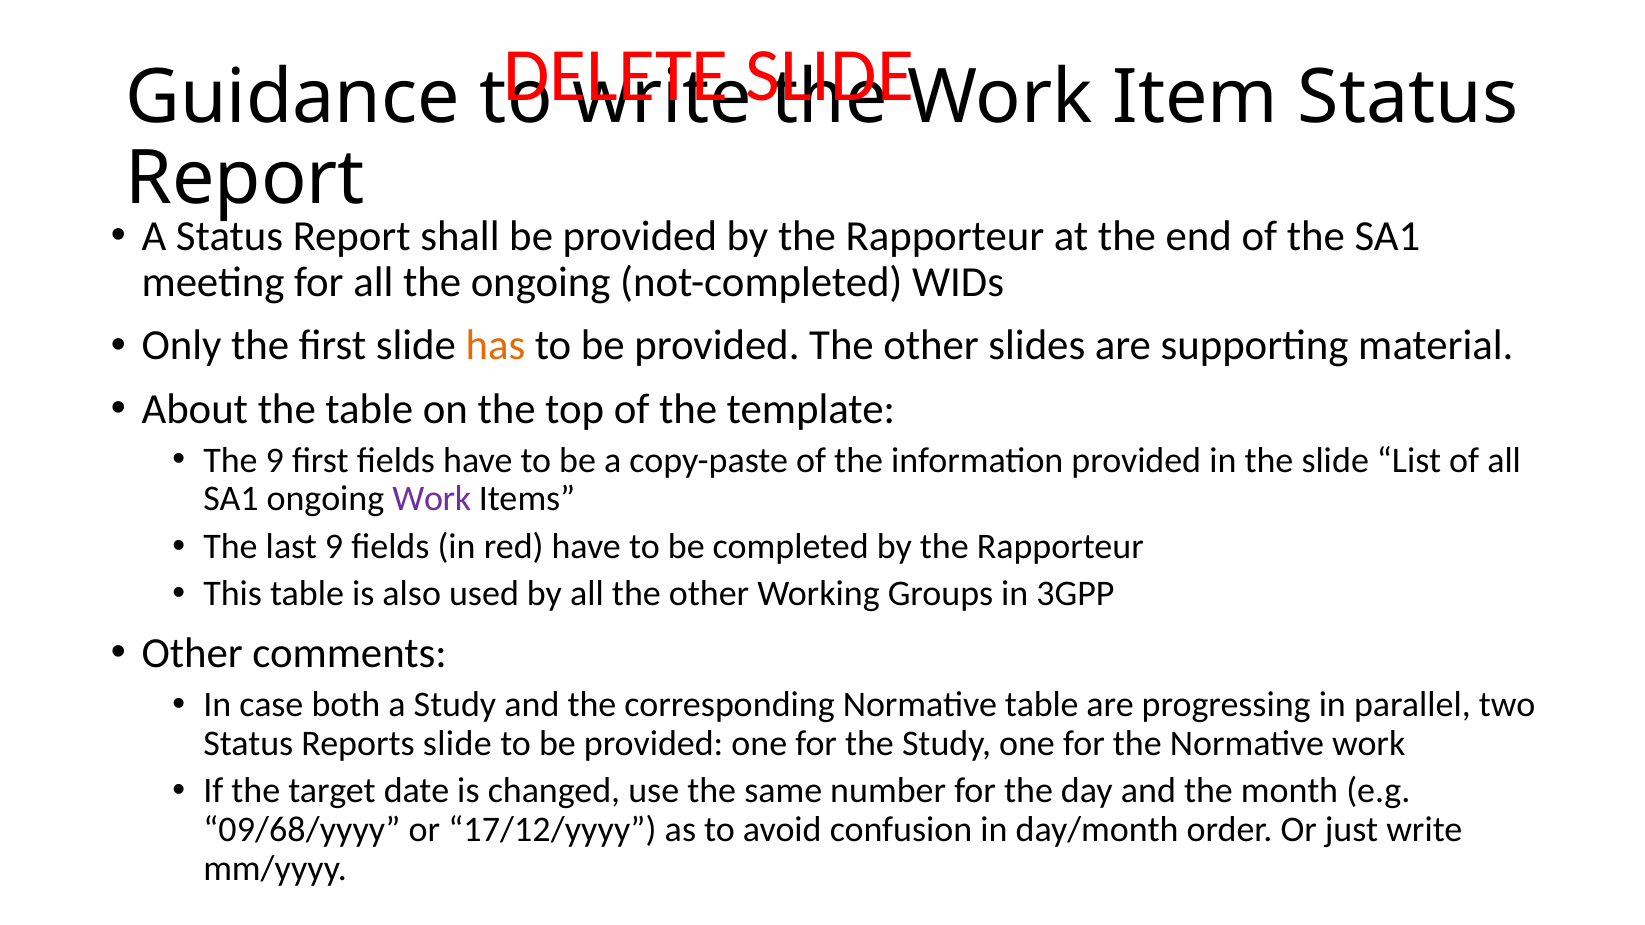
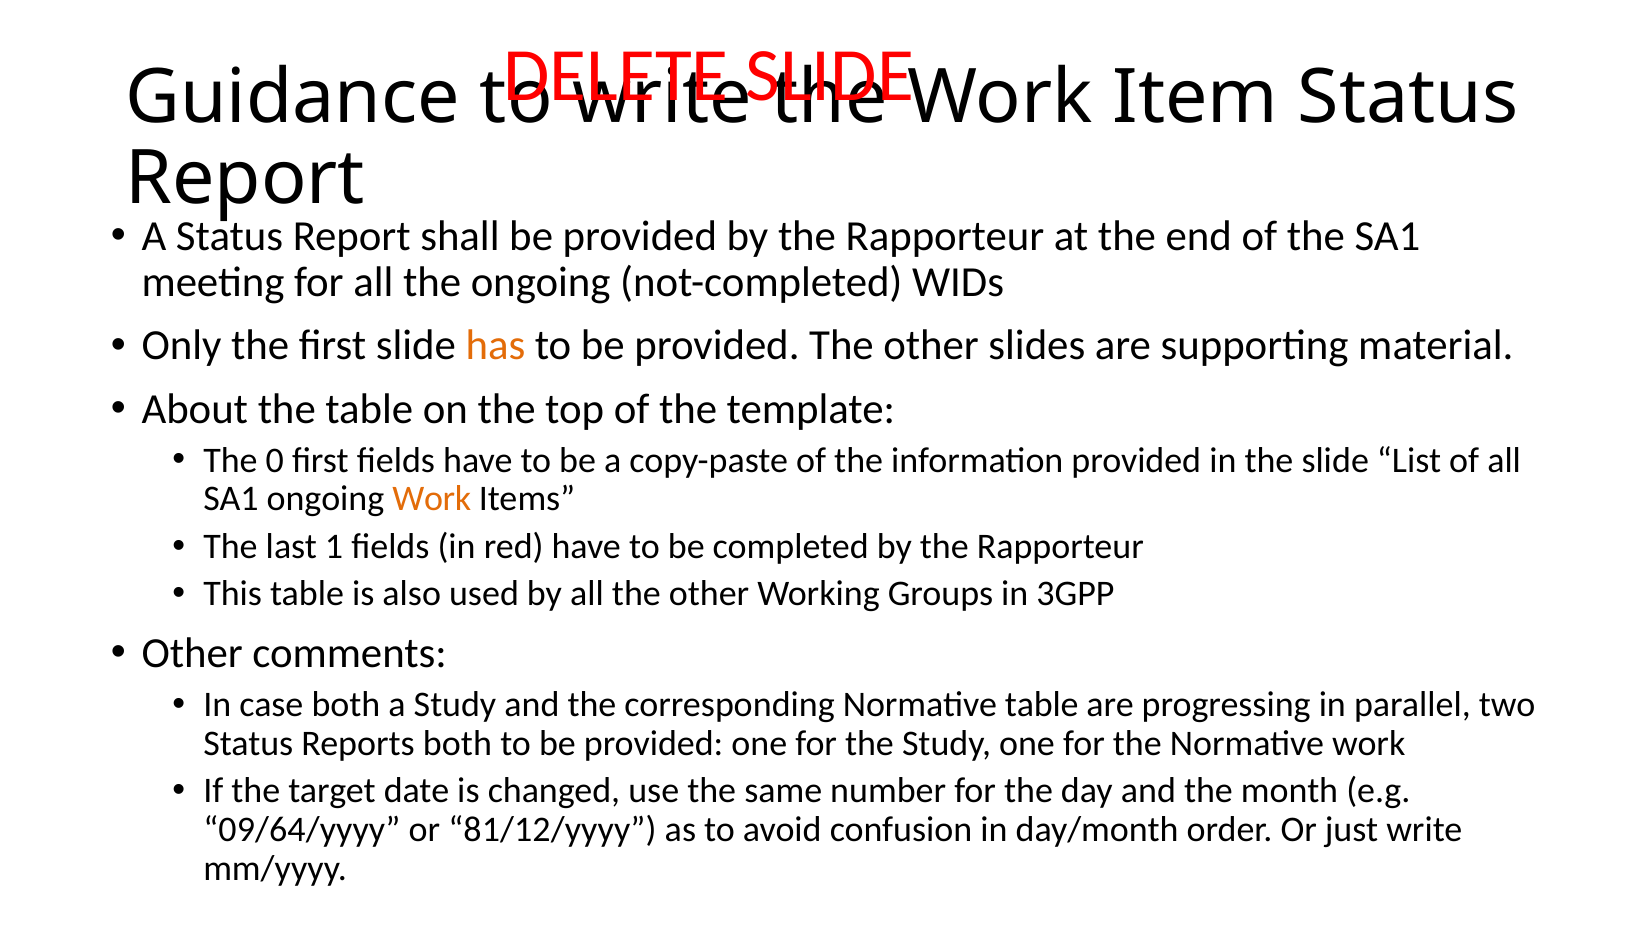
The 9: 9 -> 0 (275, 460)
Work colour: purple -> orange (432, 499)
last 9: 9 -> 1 (334, 547)
Reports slide: slide -> both (457, 744)
09/68/yyyy: 09/68/yyyy -> 09/64/yyyy (302, 830)
17/12/yyyy: 17/12/yyyy -> 81/12/yyyy (552, 830)
